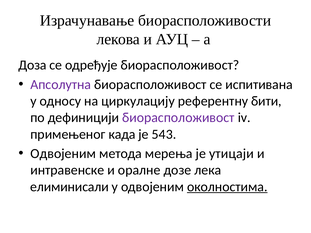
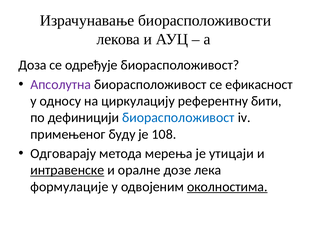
испитивана: испитивана -> ефикасност (259, 85)
биорасположивост colour: purple -> blue (178, 118)
када: када -> буду (122, 134)
543: 543 -> 108 (164, 134)
Одвојеним: Одвојеним -> Одговарају (63, 154)
интравенске underline: none -> present (67, 170)
елиминисали: елиминисали -> формулације (69, 187)
